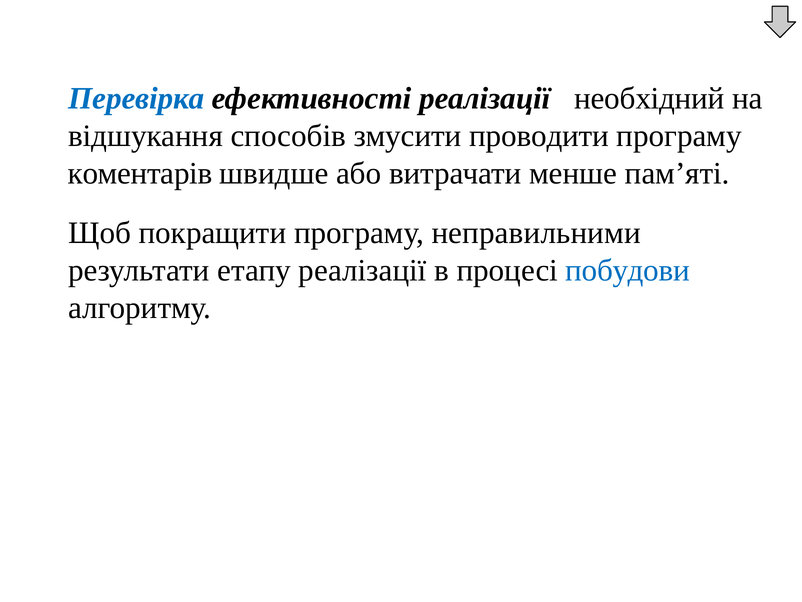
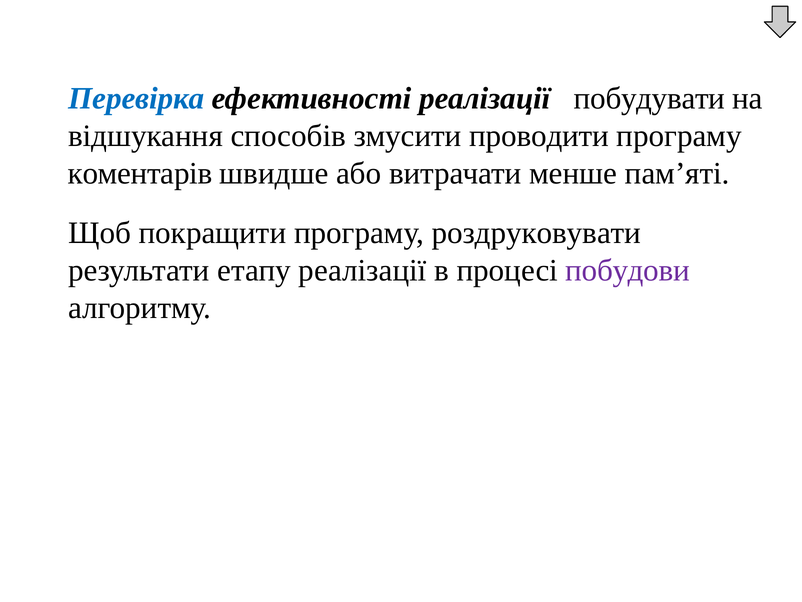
необхідний: необхідний -> побудувати (650, 98)
неправильними: неправильними -> роздруковувати (536, 233)
побудови colour: blue -> purple (628, 270)
